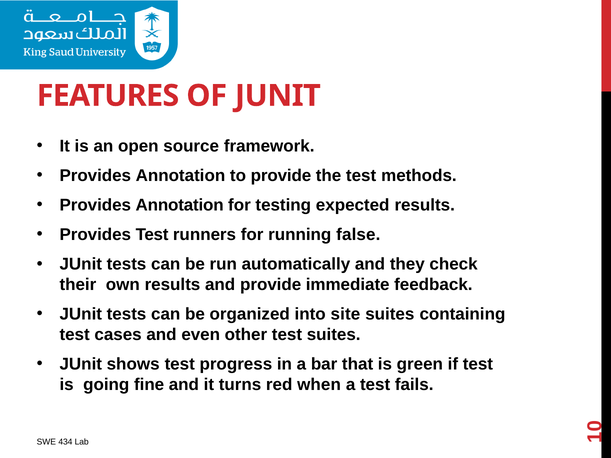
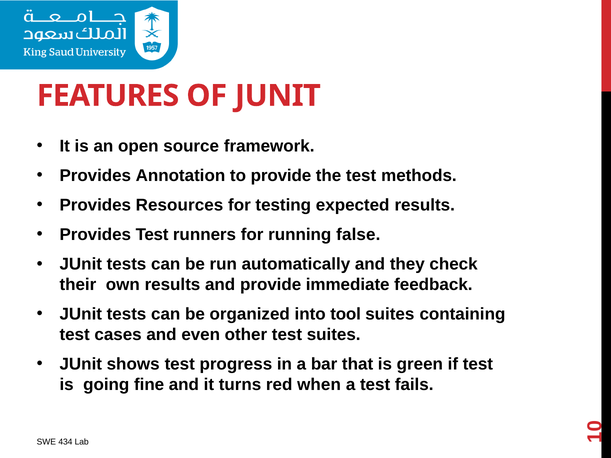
Annotation: Annotation -> Resources (179, 205)
site: site -> tool (346, 314)
